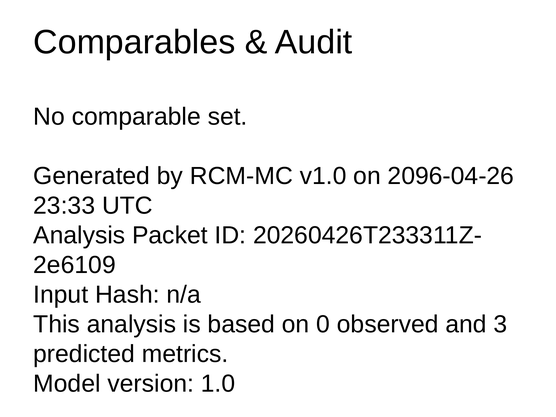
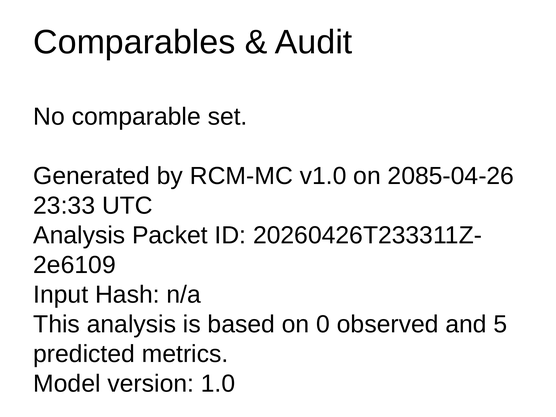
2096-04-26: 2096-04-26 -> 2085-04-26 (451, 176)
3: 3 -> 5 (500, 324)
